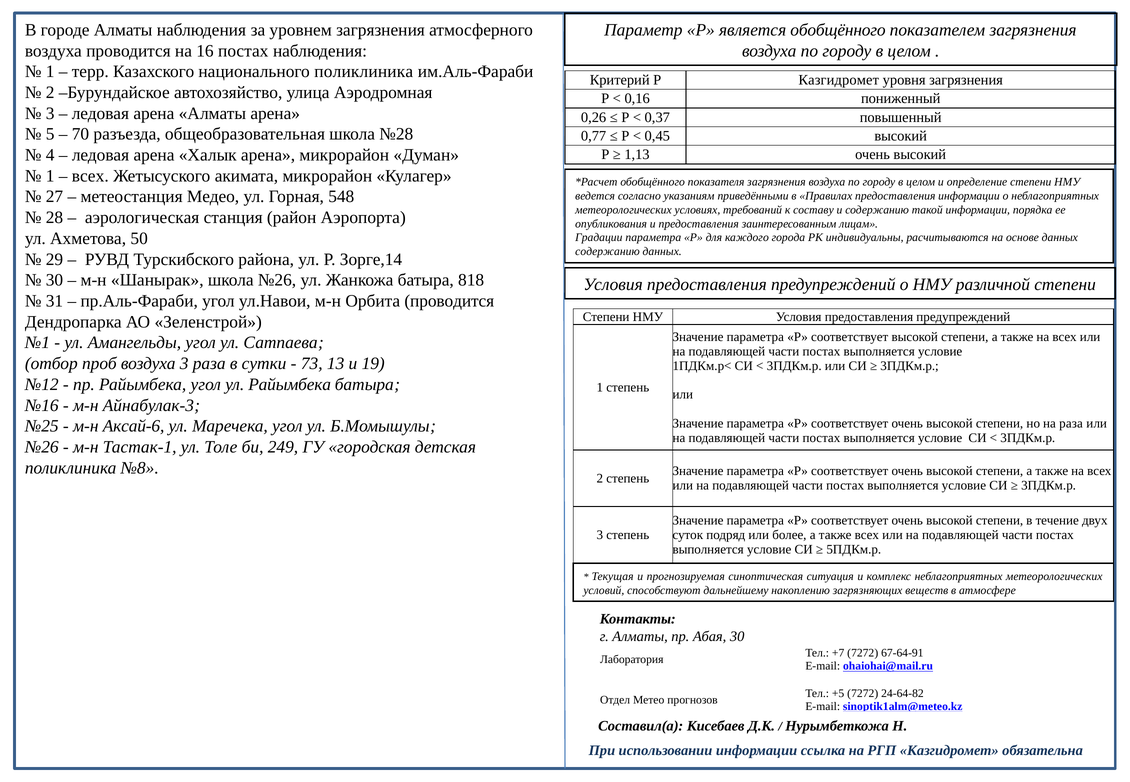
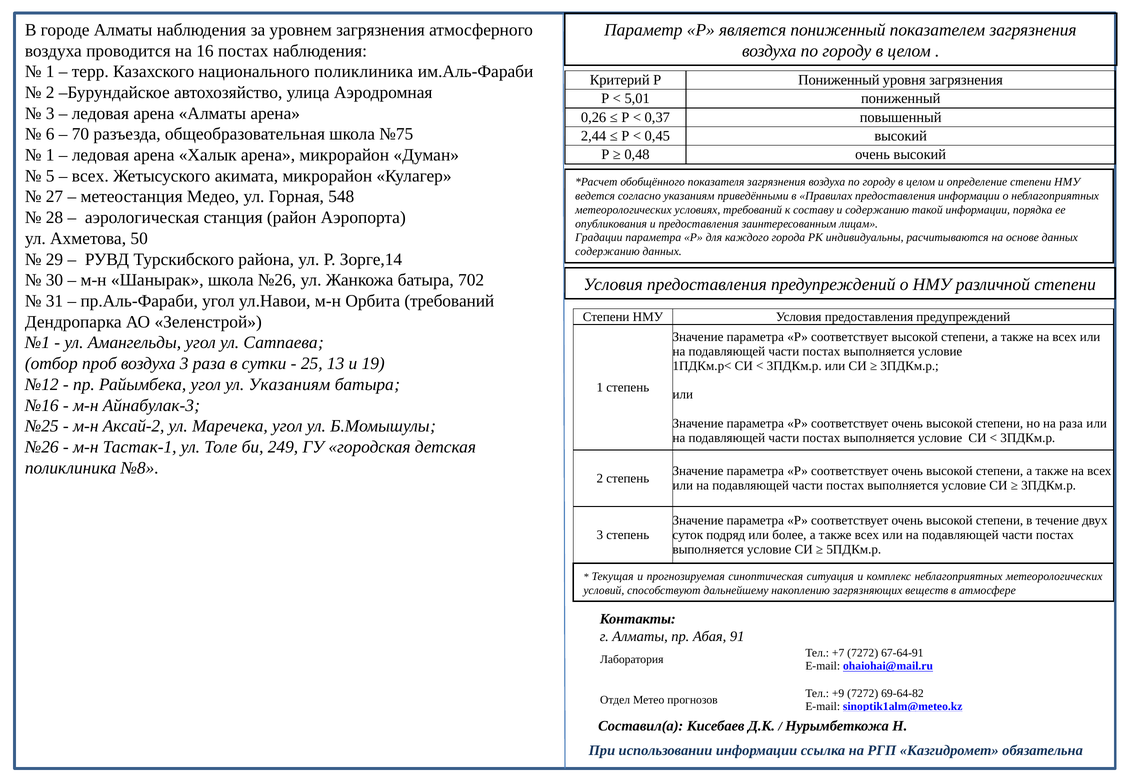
является обобщённого: обобщённого -> пониженный (838, 30)
Р Казгидромет: Казгидромет -> Пониженный (839, 80)
0,16: 0,16 -> 5,01 (637, 99)
5: 5 -> 6 (50, 134)
№28: №28 -> №75 (396, 134)
0,77: 0,77 -> 2,44 (594, 136)
4: 4 -> 1 (50, 155)
1,13: 1,13 -> 0,48 (637, 155)
1: 1 -> 5 (50, 176)
818: 818 -> 702 (471, 280)
Орбита проводится: проводится -> требований (449, 301)
73: 73 -> 25 (312, 364)
ул Райымбека: Райымбека -> Указаниям (289, 385)
Аксай-6: Аксай-6 -> Аксай-2 (134, 426)
Абая 30: 30 -> 91 (737, 637)
+5: +5 -> +9 (838, 694)
24-64-82: 24-64-82 -> 69-64-82 (902, 694)
